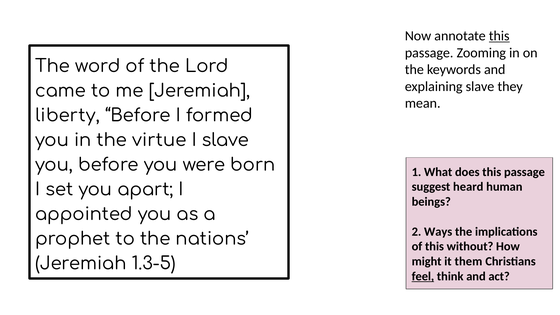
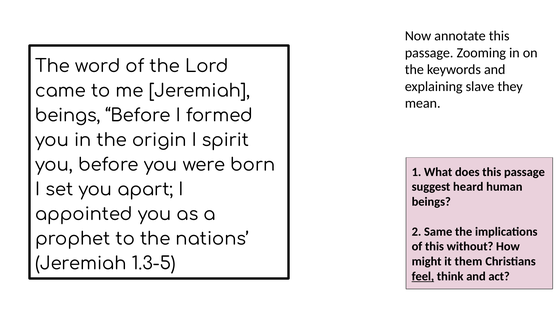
this underline: present -> none (499, 36)
liberty: liberty -> beings (68, 116)
virtue: virtue -> origin (159, 140)
I slave: slave -> spirit (225, 140)
Ways: Ways -> Same (438, 232)
